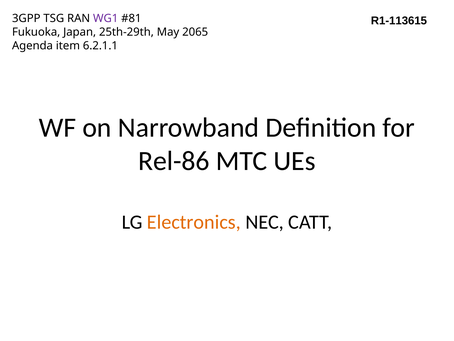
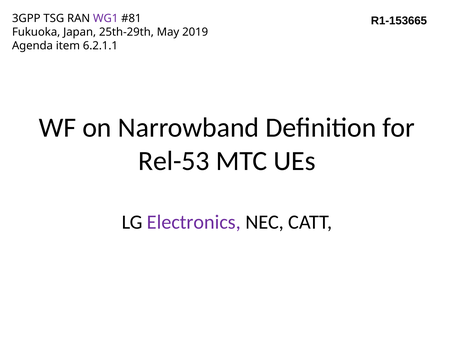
R1-113615: R1-113615 -> R1-153665 (399, 21)
2065: 2065 -> 2019 (195, 32)
Rel-86: Rel-86 -> Rel-53 (174, 161)
Electronics colour: orange -> purple (194, 222)
